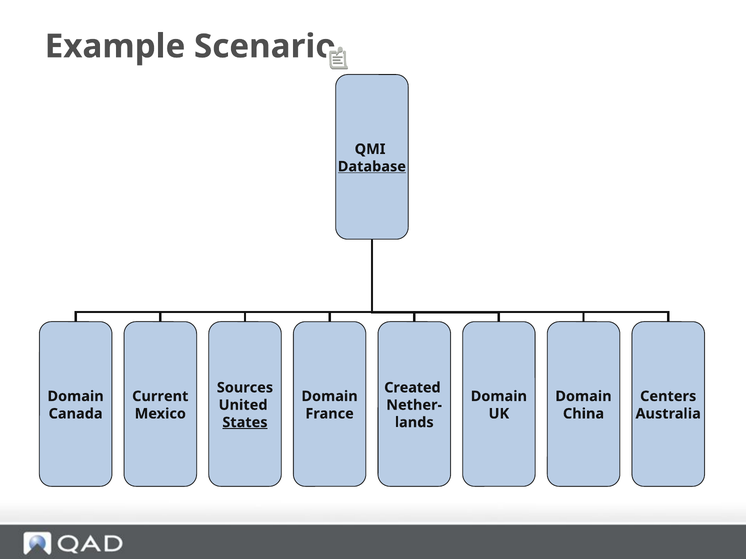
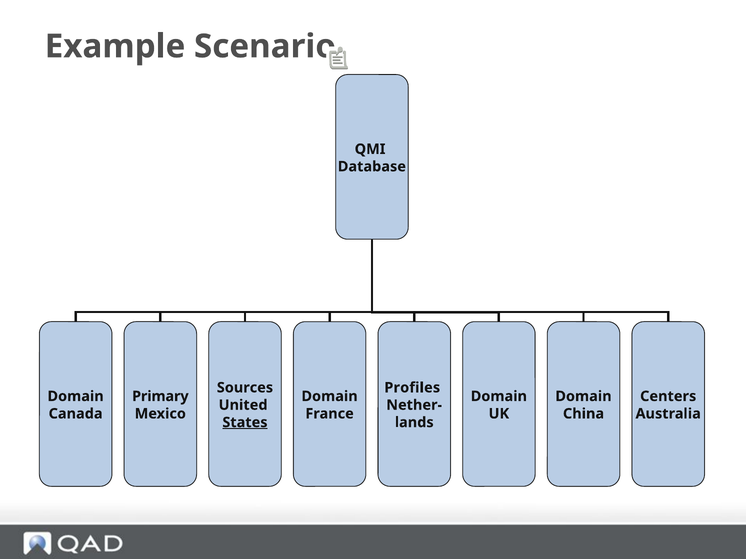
Database underline: present -> none (372, 167)
Created: Created -> Profiles (412, 388)
Current: Current -> Primary (160, 397)
